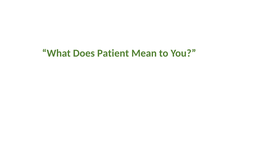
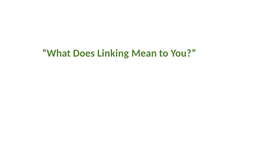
Patient: Patient -> Linking (113, 53)
